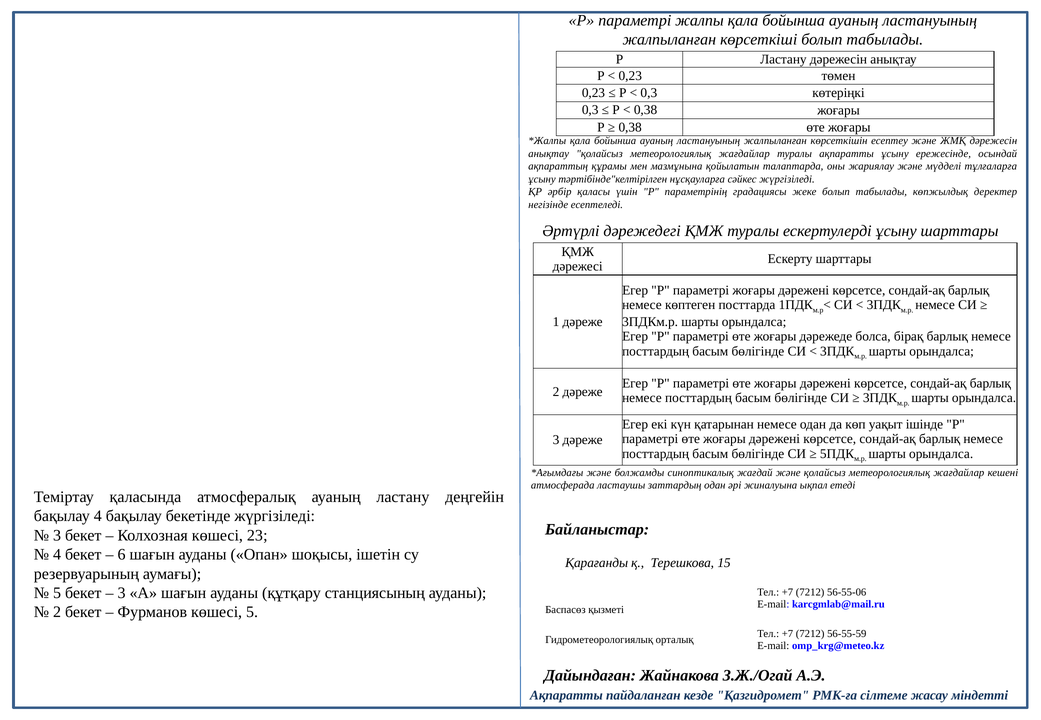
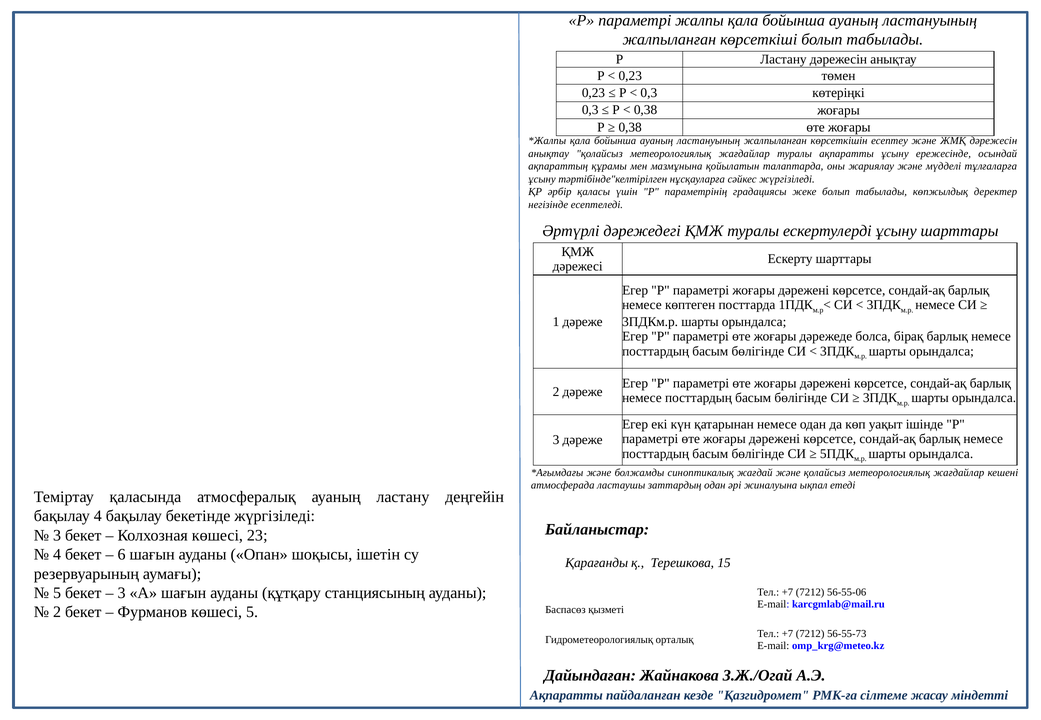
56-55-59: 56-55-59 -> 56-55-73 (847, 634)
